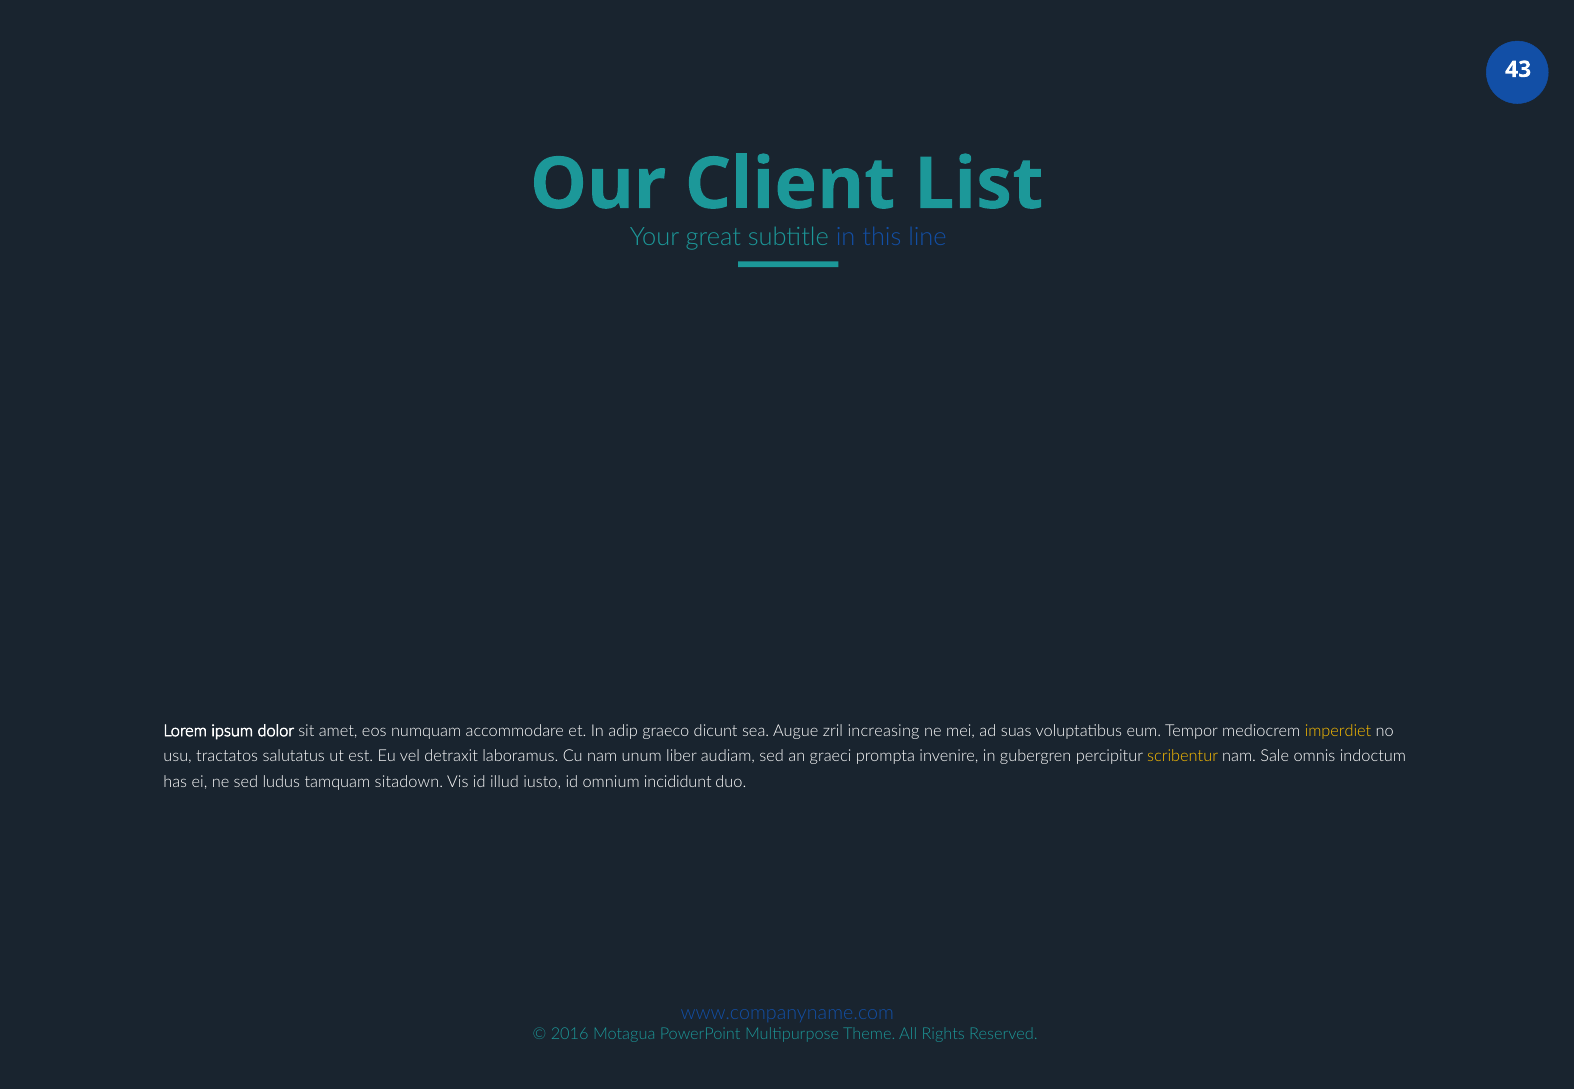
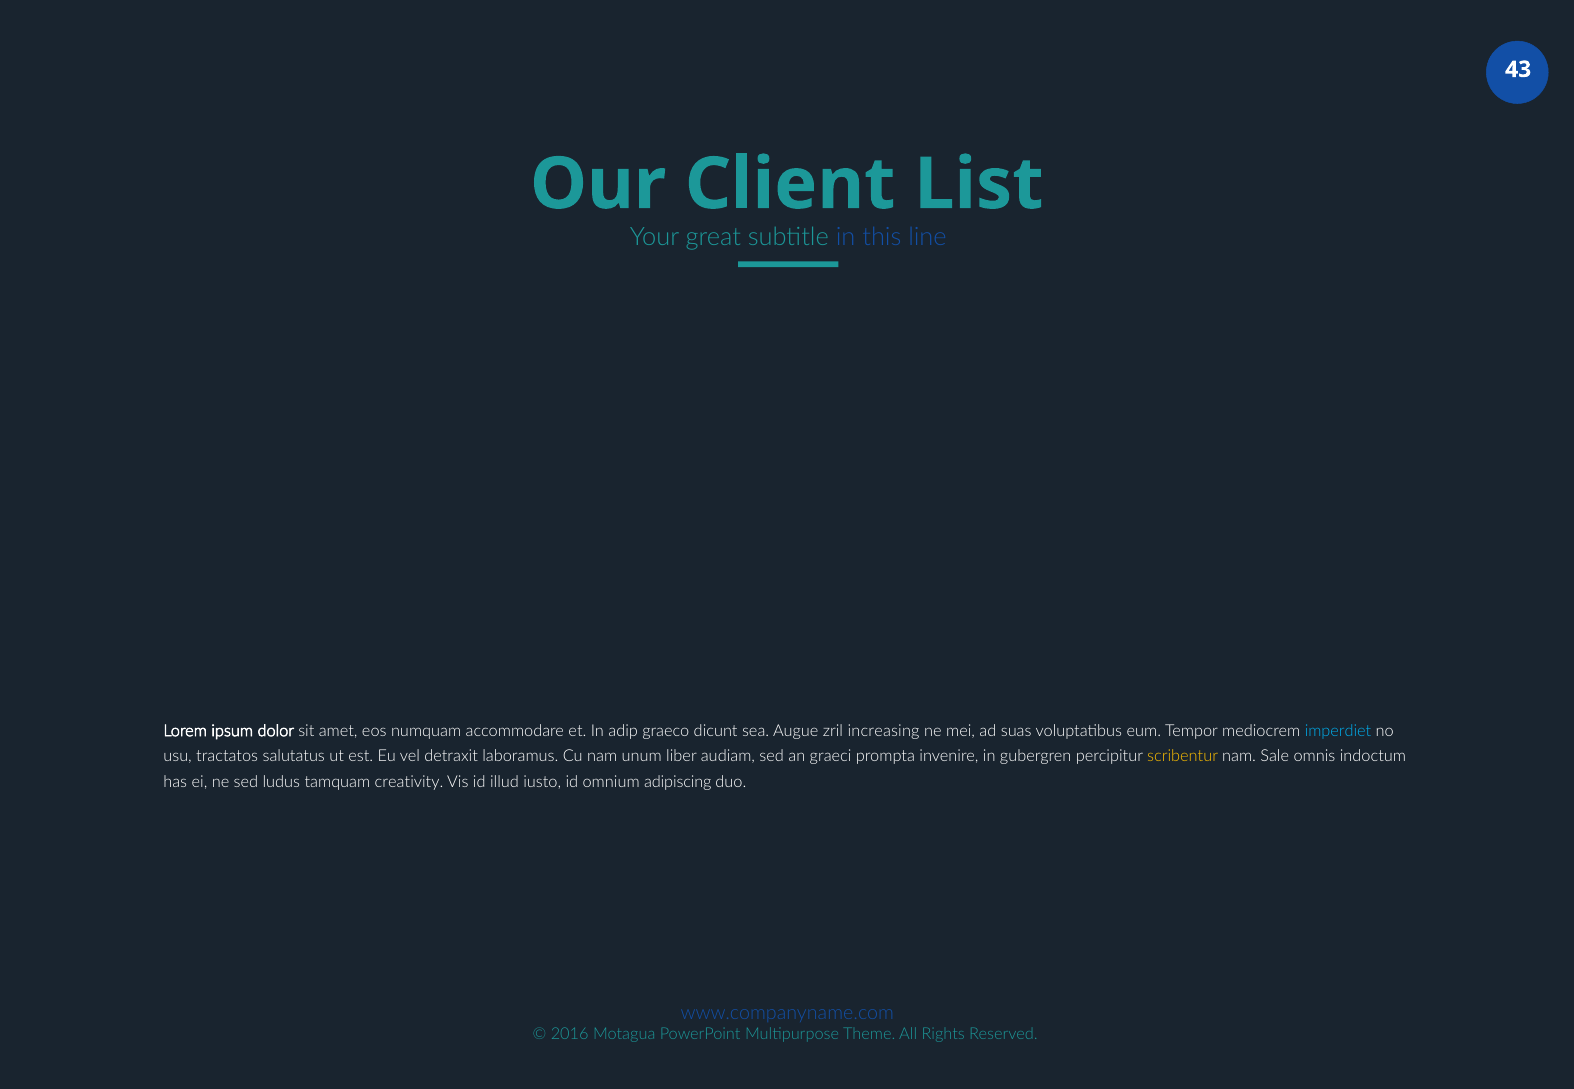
imperdiet colour: yellow -> light blue (1338, 731)
sitadown: sitadown -> creativity (409, 782)
incididunt: incididunt -> adipiscing (678, 782)
